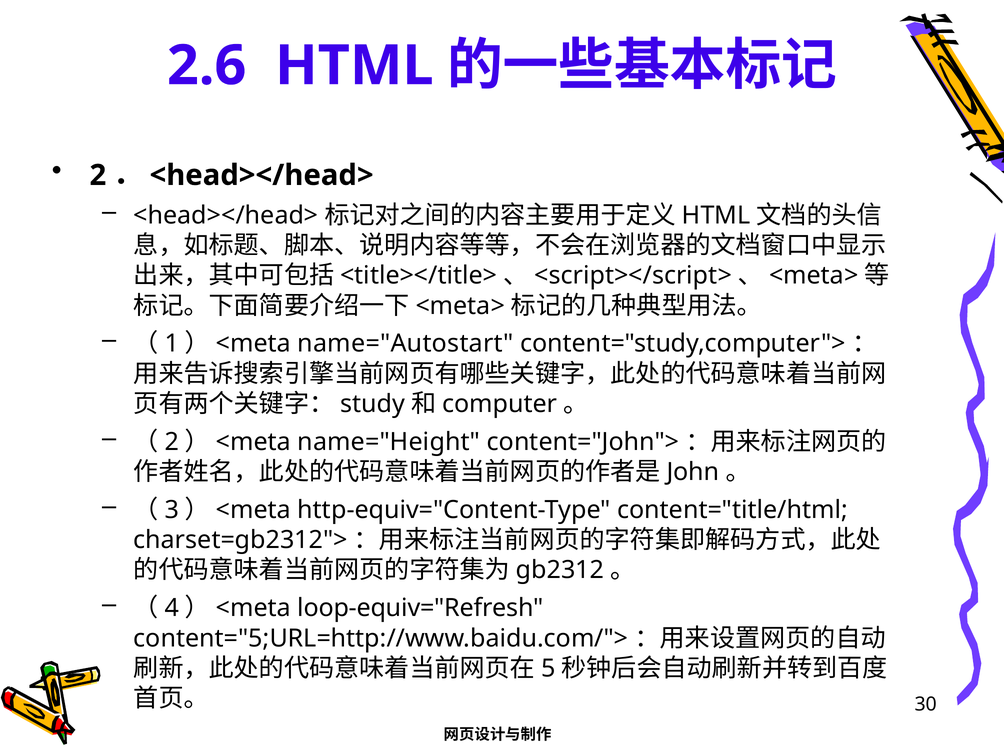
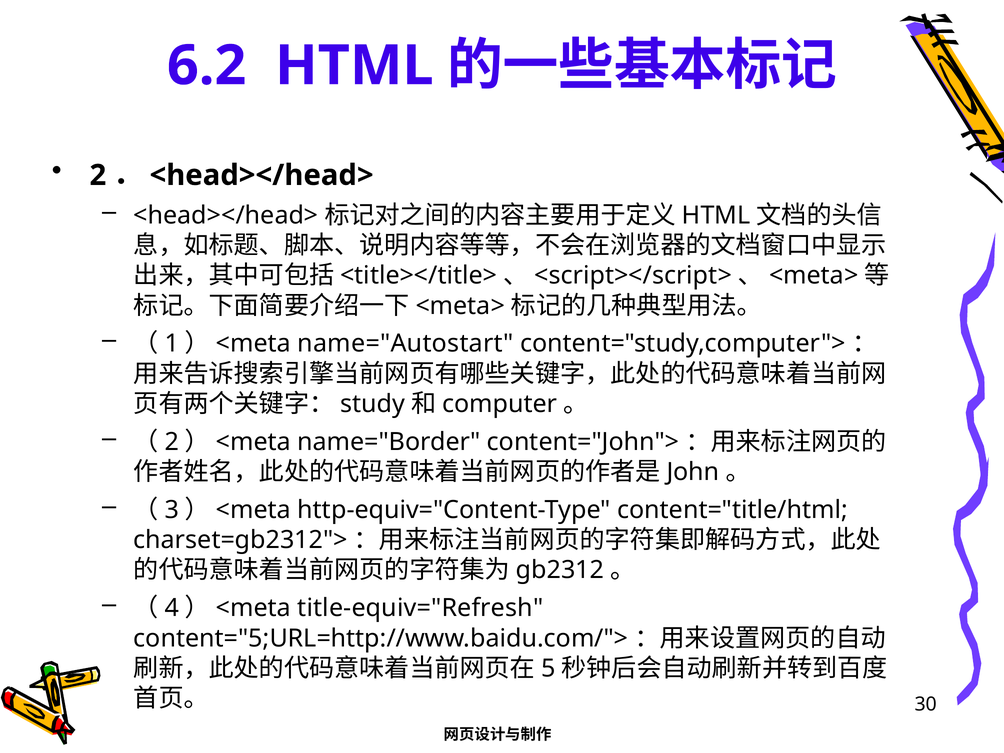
2.6: 2.6 -> 6.2 (207, 66)
name="Height: name="Height -> name="Border (389, 442)
loop-equiv="Refresh: loop-equiv="Refresh -> title-equiv="Refresh (420, 608)
